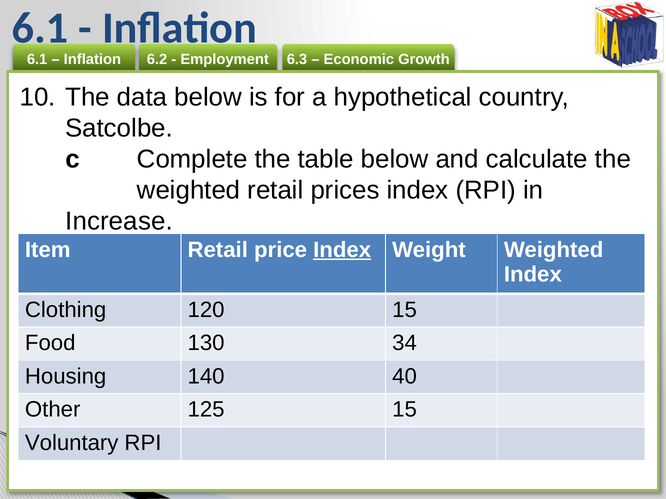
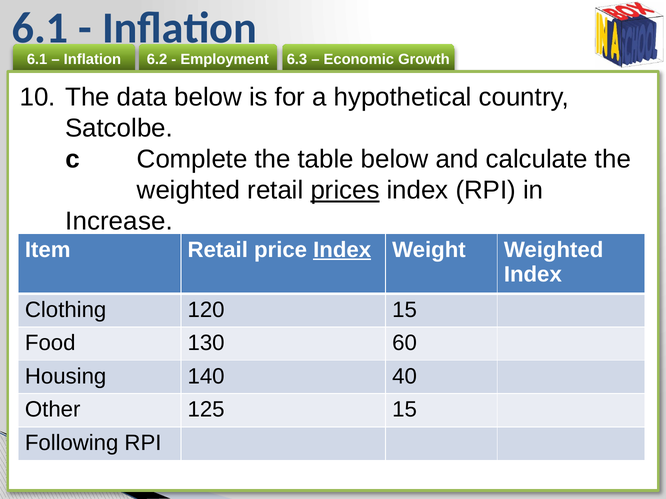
prices underline: none -> present (345, 191)
34: 34 -> 60 (405, 343)
Voluntary: Voluntary -> Following (72, 443)
